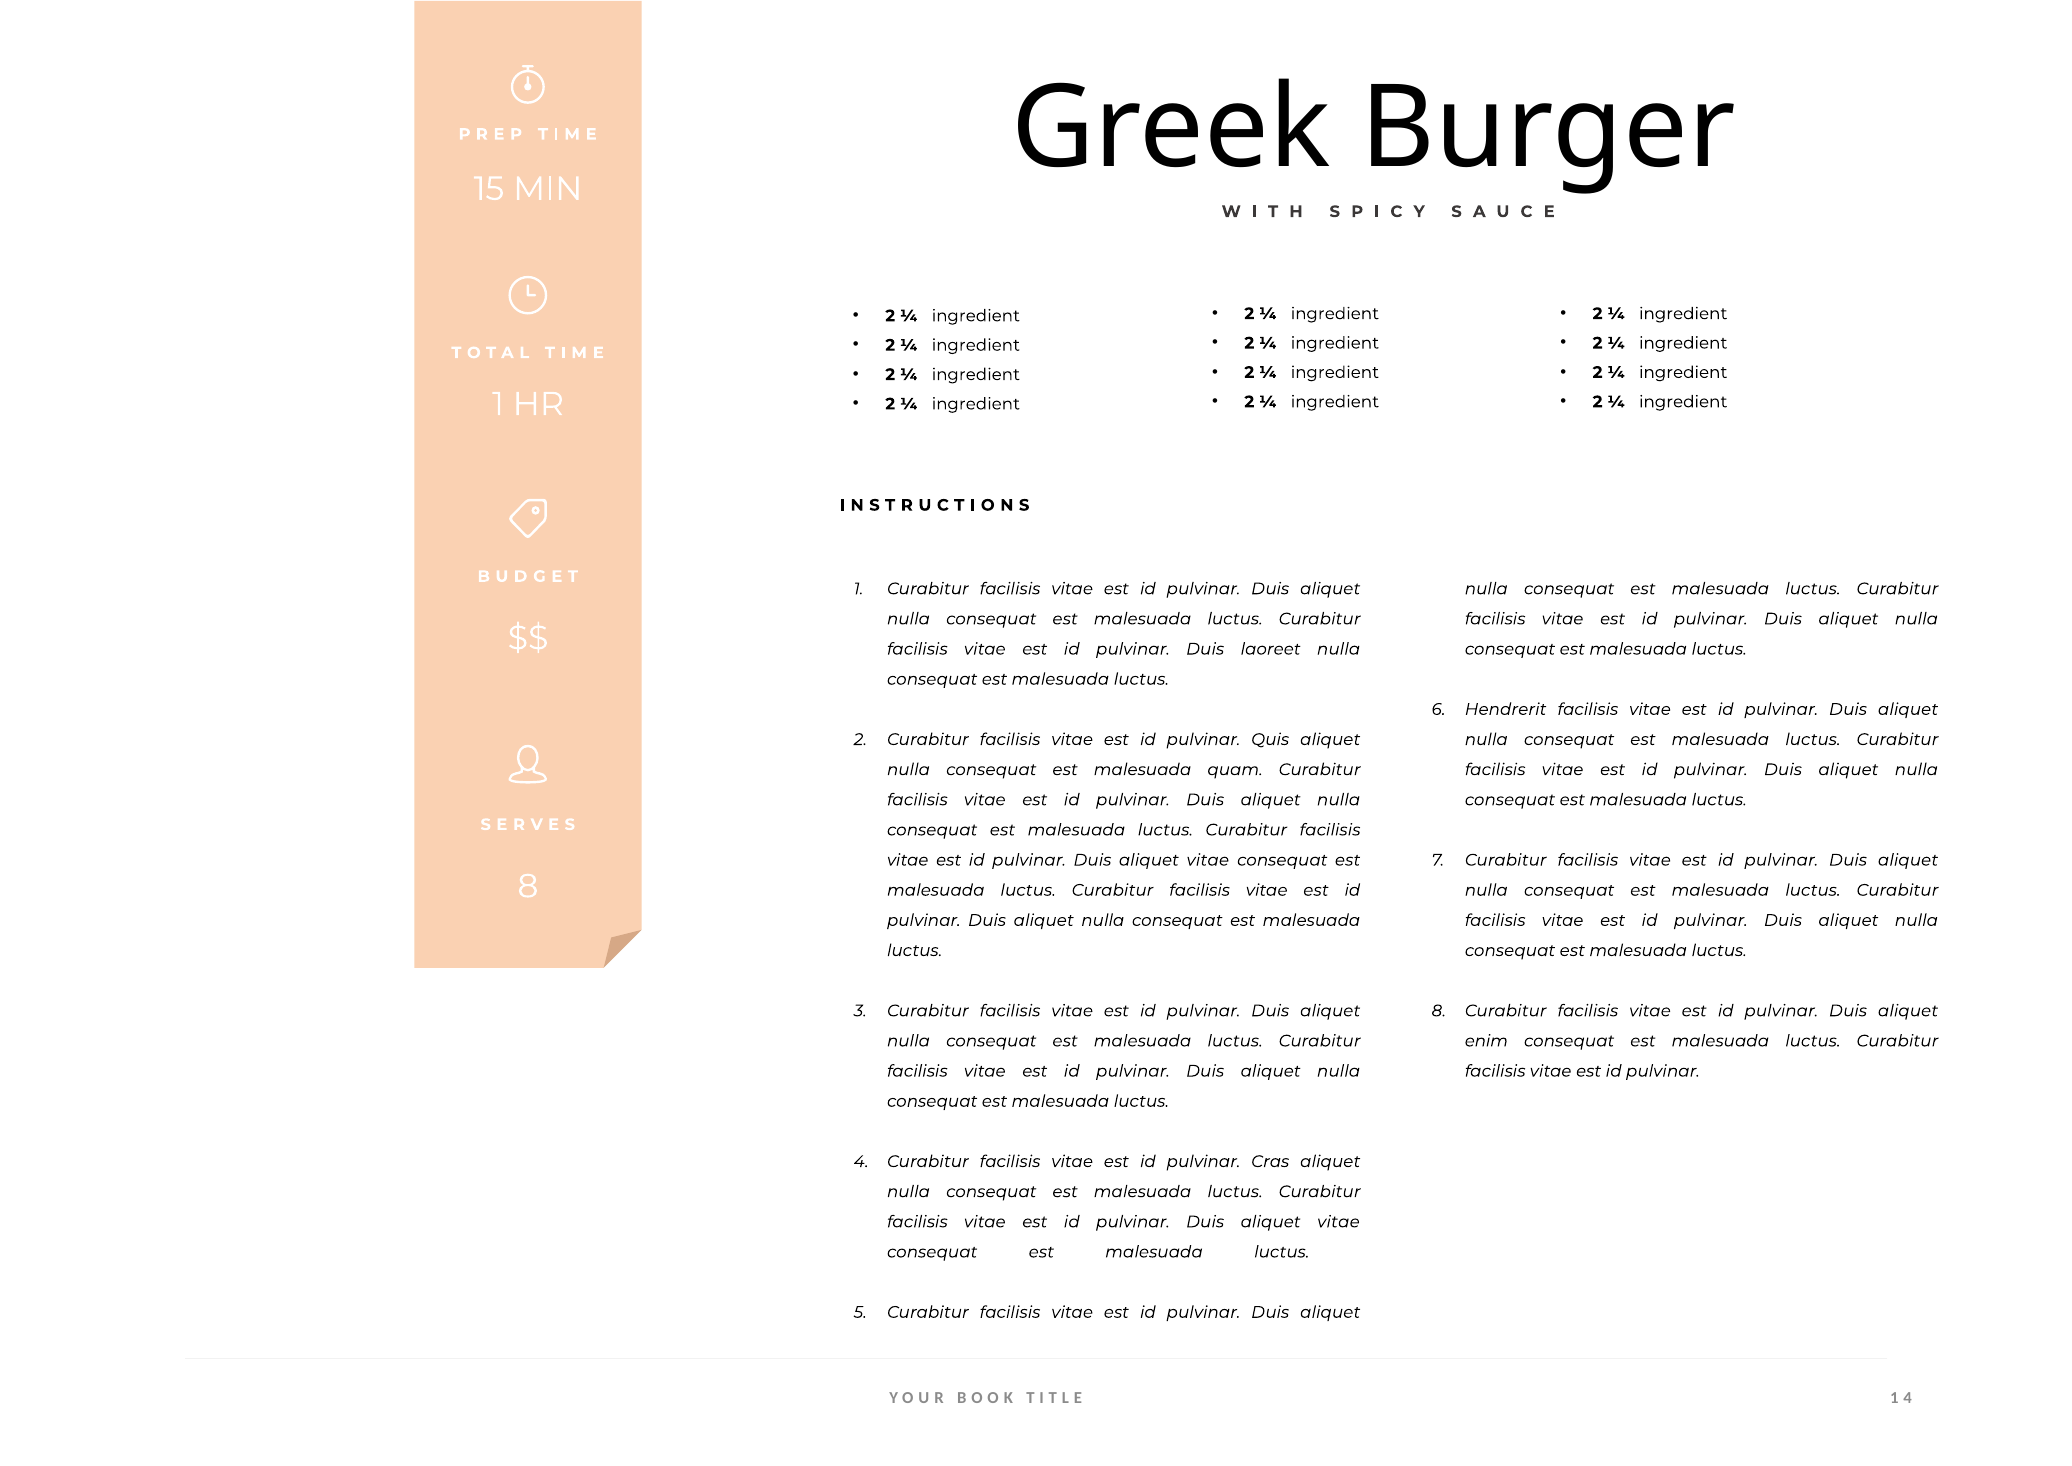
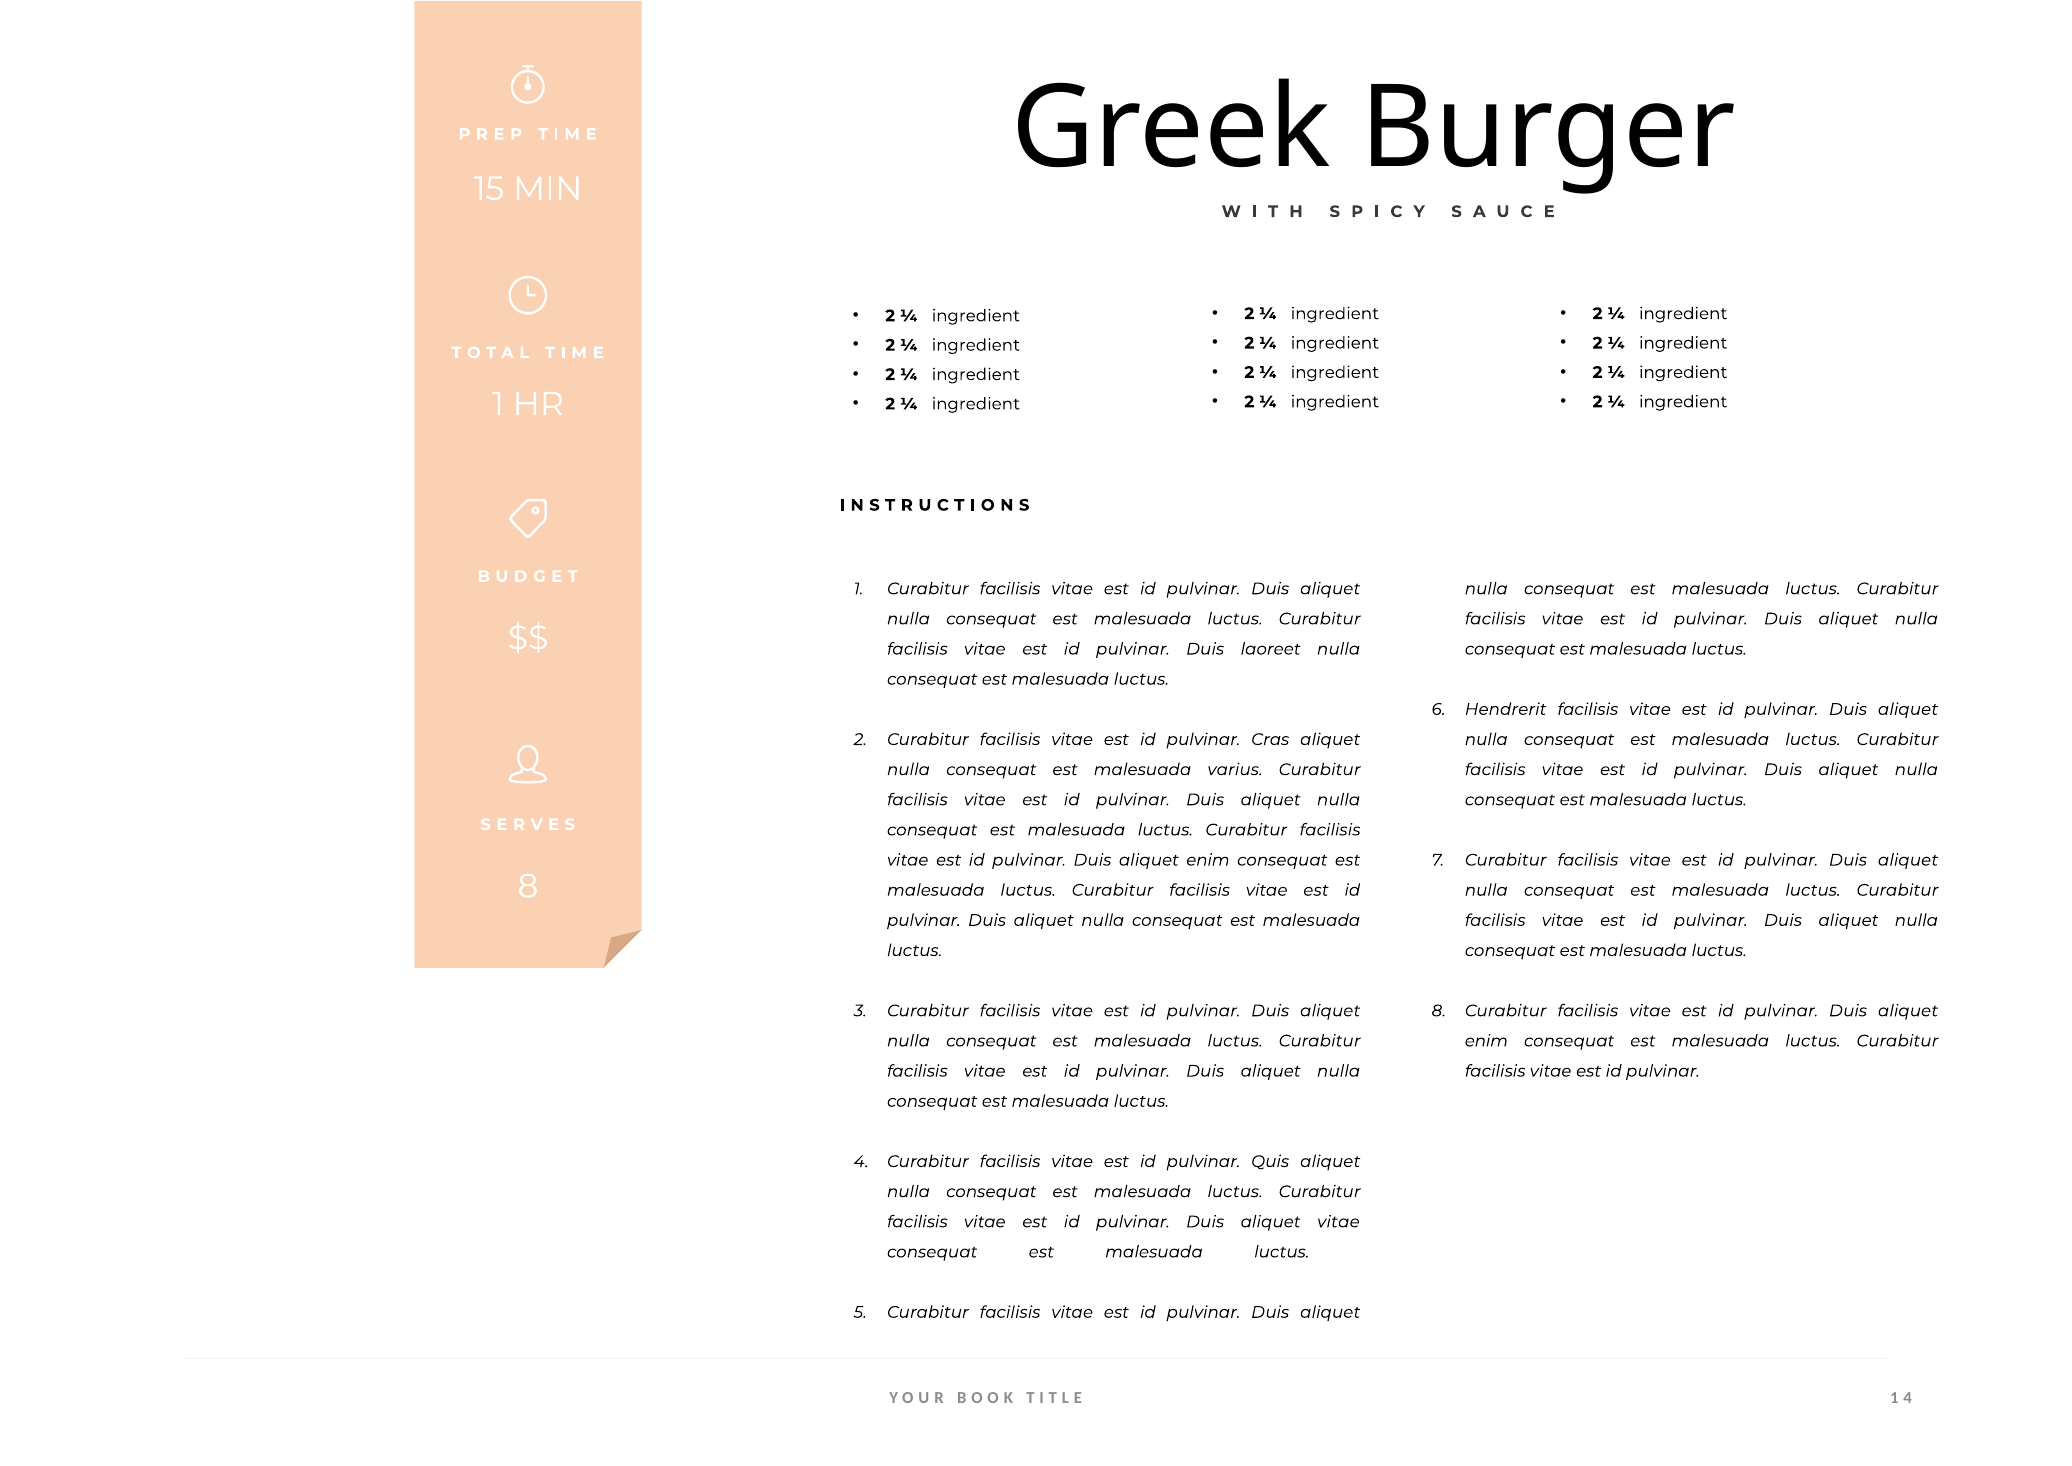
Quis: Quis -> Cras (1270, 740)
quam: quam -> varius (1235, 770)
vitae: vitae -> enim (1208, 860)
Cras: Cras -> Quis (1270, 1162)
